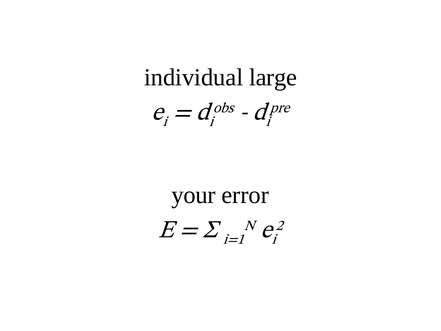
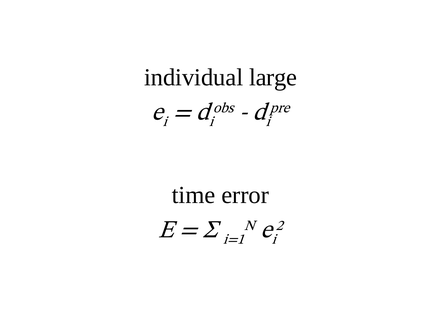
your: your -> time (194, 195)
